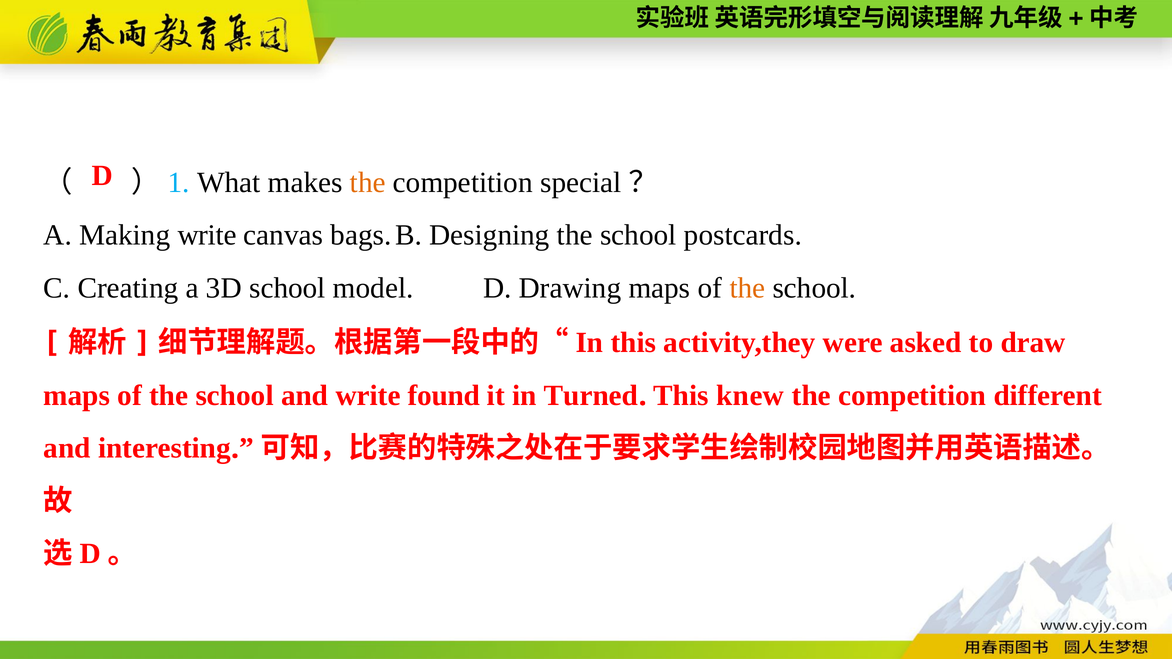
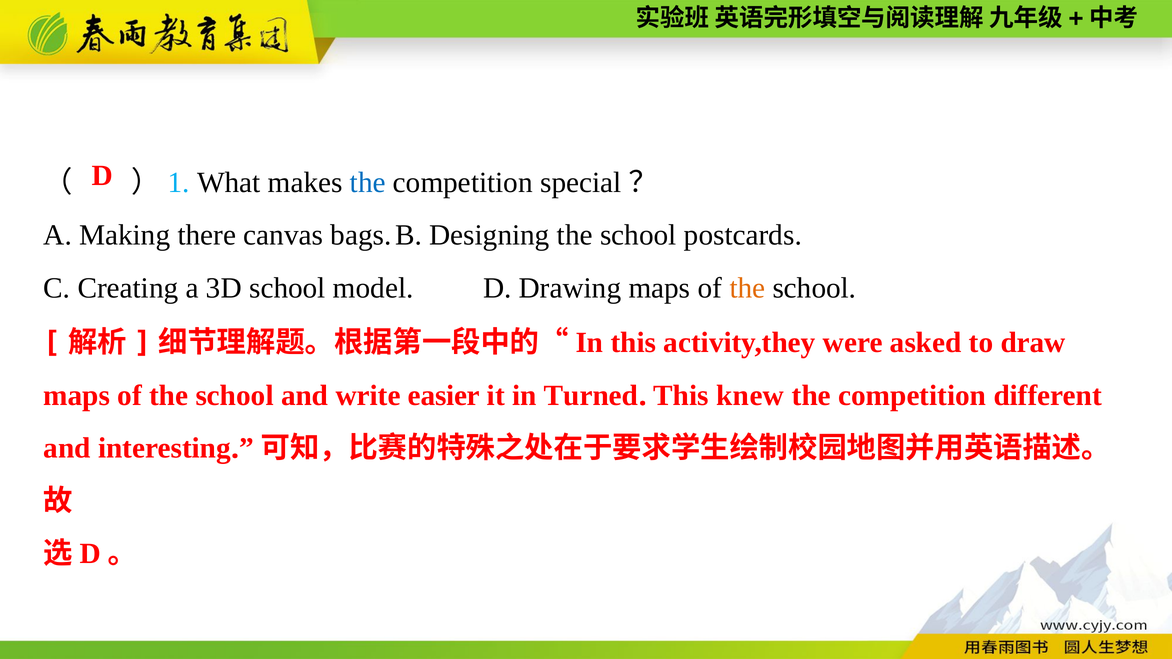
the colour: orange -> blue (368, 183)
Making write: write -> there (207, 235)
found: found -> easier (444, 396)
